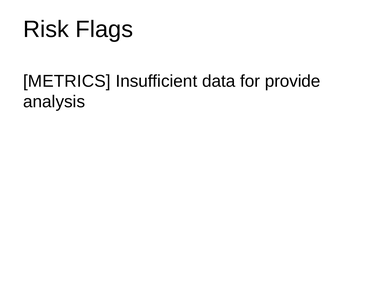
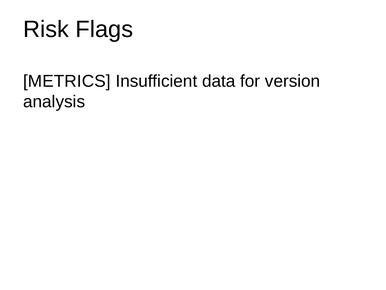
provide: provide -> version (293, 81)
